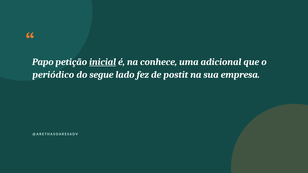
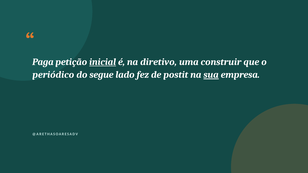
Papo: Papo -> Paga (43, 62)
conhece: conhece -> diretivo (159, 62)
adicional: adicional -> construir (221, 62)
sua underline: none -> present (211, 75)
